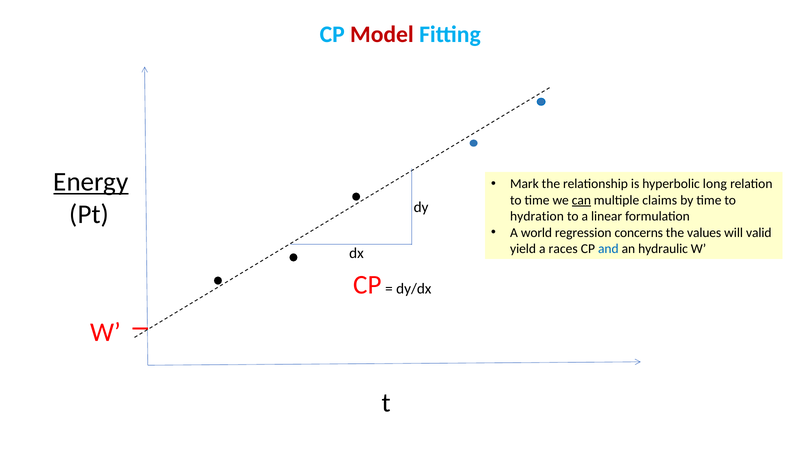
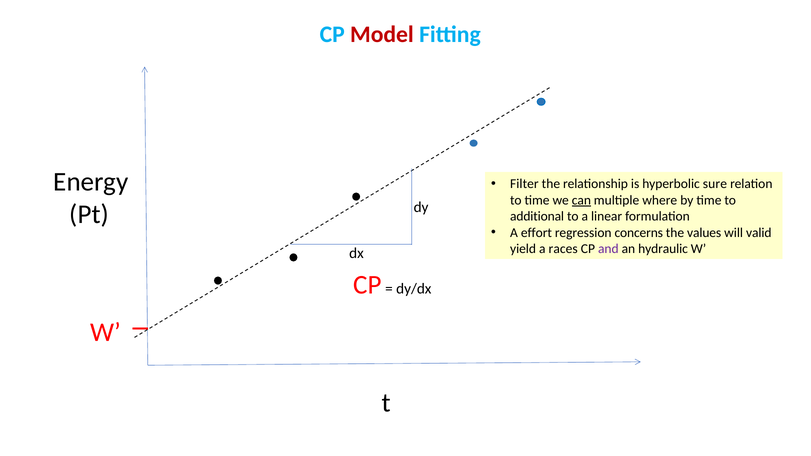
Energy underline: present -> none (91, 182)
Mark: Mark -> Filter (524, 184)
long: long -> sure (715, 184)
claims: claims -> where (660, 200)
hydration: hydration -> additional (537, 216)
world: world -> effort (536, 233)
and colour: blue -> purple (608, 249)
